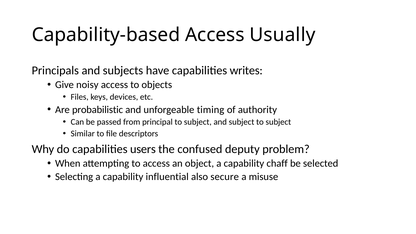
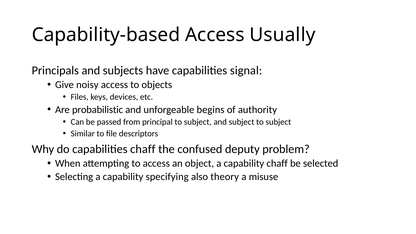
writes: writes -> signal (246, 70)
timing: timing -> begins (211, 110)
capabilities users: users -> chaff (143, 149)
influential: influential -> specifying (167, 177)
secure: secure -> theory (225, 177)
